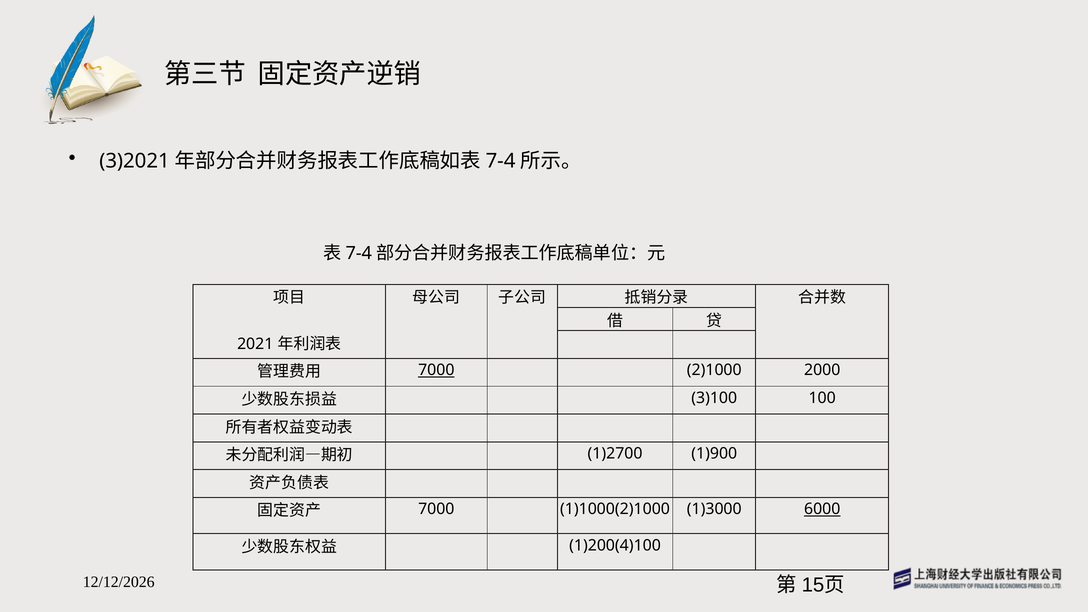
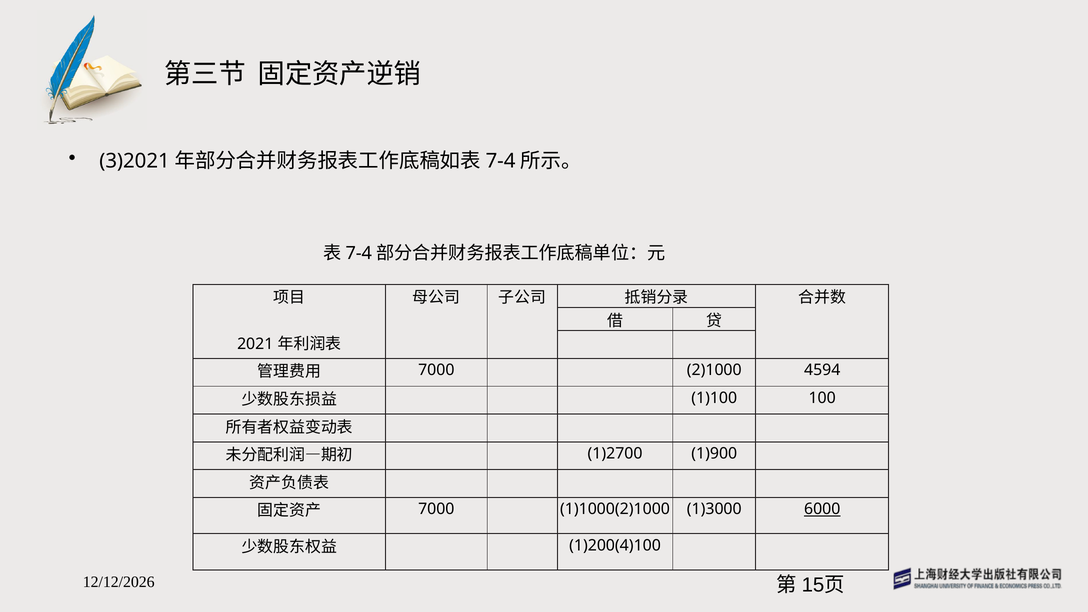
7000 underline: present -> none (436, 370)
2000: 2000 -> 4594 (822, 370)
3)100: 3)100 -> 1)100 (714, 398)
